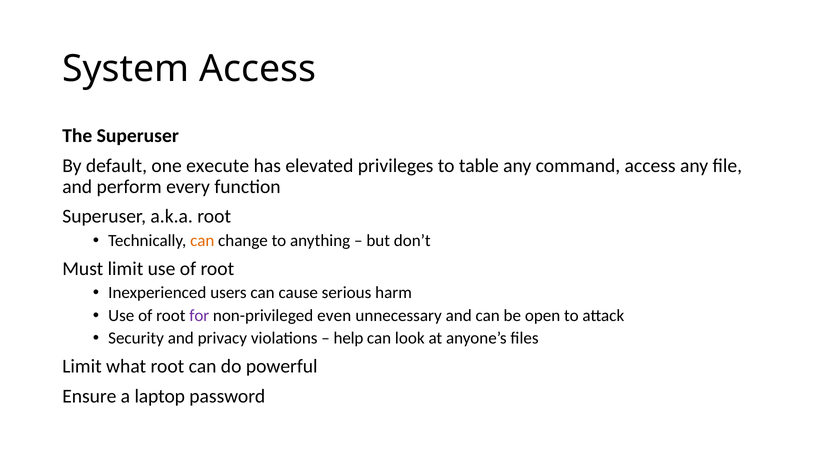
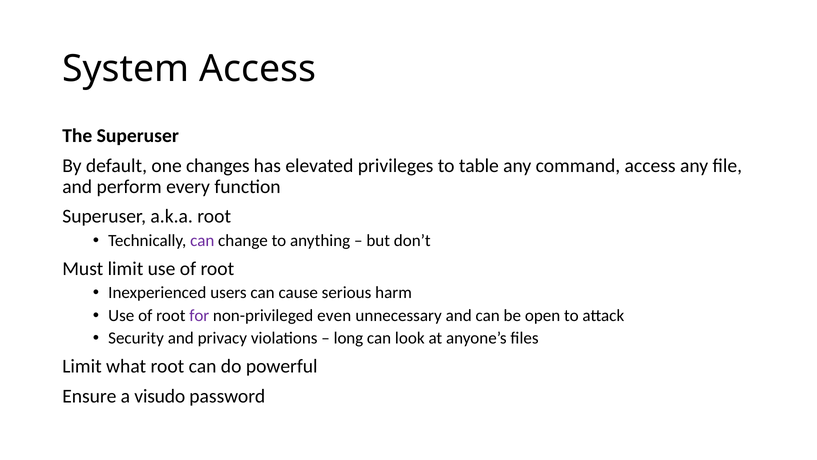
execute: execute -> changes (218, 165)
can colour: orange -> purple (202, 240)
help: help -> long (348, 338)
laptop: laptop -> visudo (160, 396)
